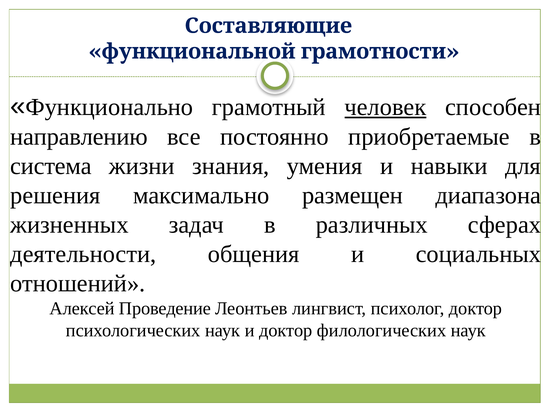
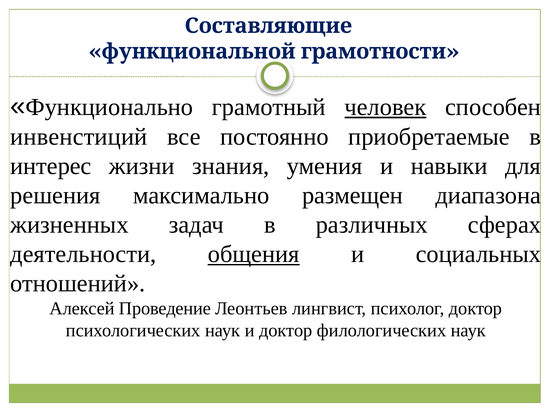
направлению: направлению -> инвенстиций (79, 137)
система: система -> интерес (51, 166)
общения underline: none -> present (254, 254)
